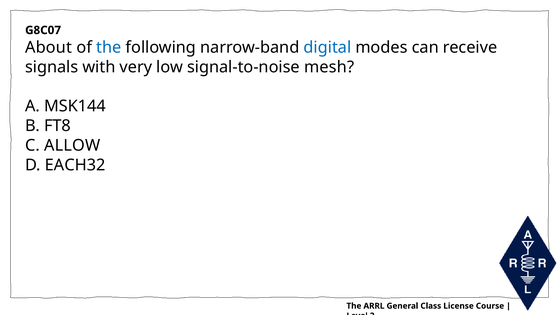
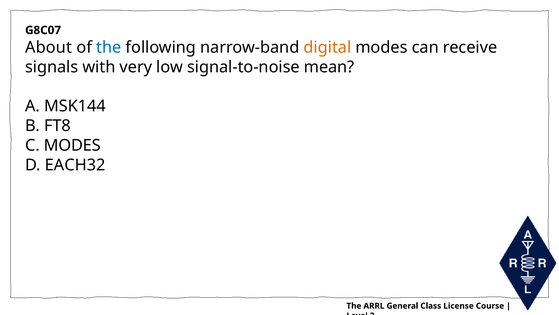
digital colour: blue -> orange (327, 47)
mesh: mesh -> mean (329, 67)
C ALLOW: ALLOW -> MODES (72, 145)
